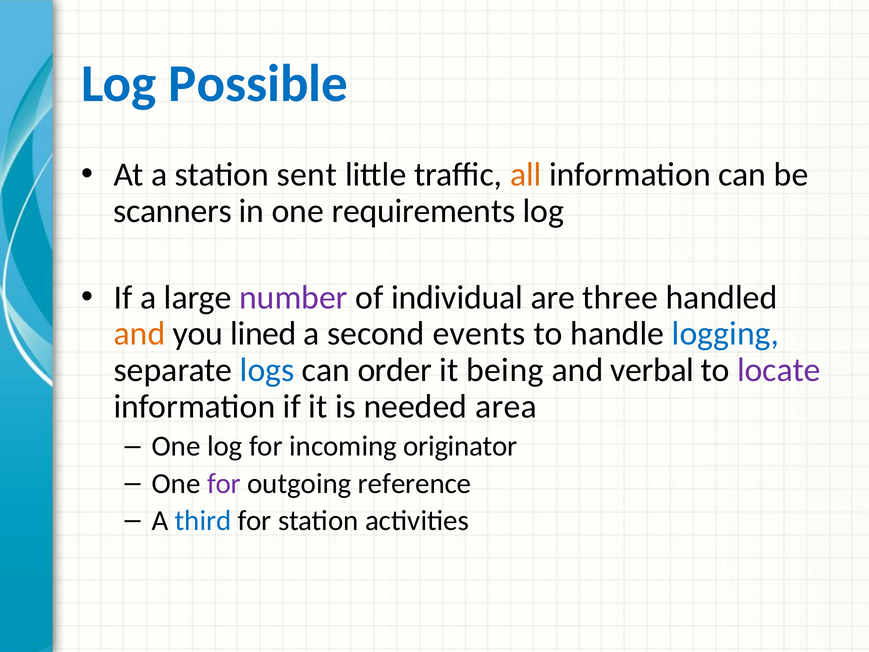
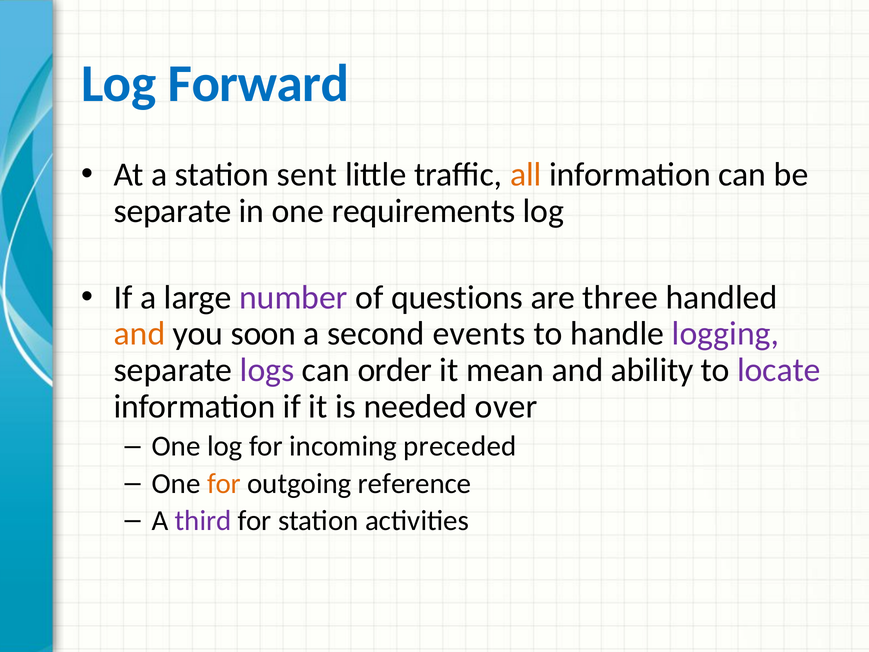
Possible: Possible -> Forward (258, 84)
scanners: scanners -> separate (173, 211)
individual: individual -> questions (457, 297)
lined: lined -> soon (263, 334)
logging colour: blue -> purple (726, 334)
logs colour: blue -> purple (267, 370)
being: being -> mean (505, 370)
verbal: verbal -> ability (652, 370)
area: area -> over (506, 407)
originator: originator -> preceded (460, 446)
for colour: purple -> orange (224, 483)
third colour: blue -> purple (203, 520)
